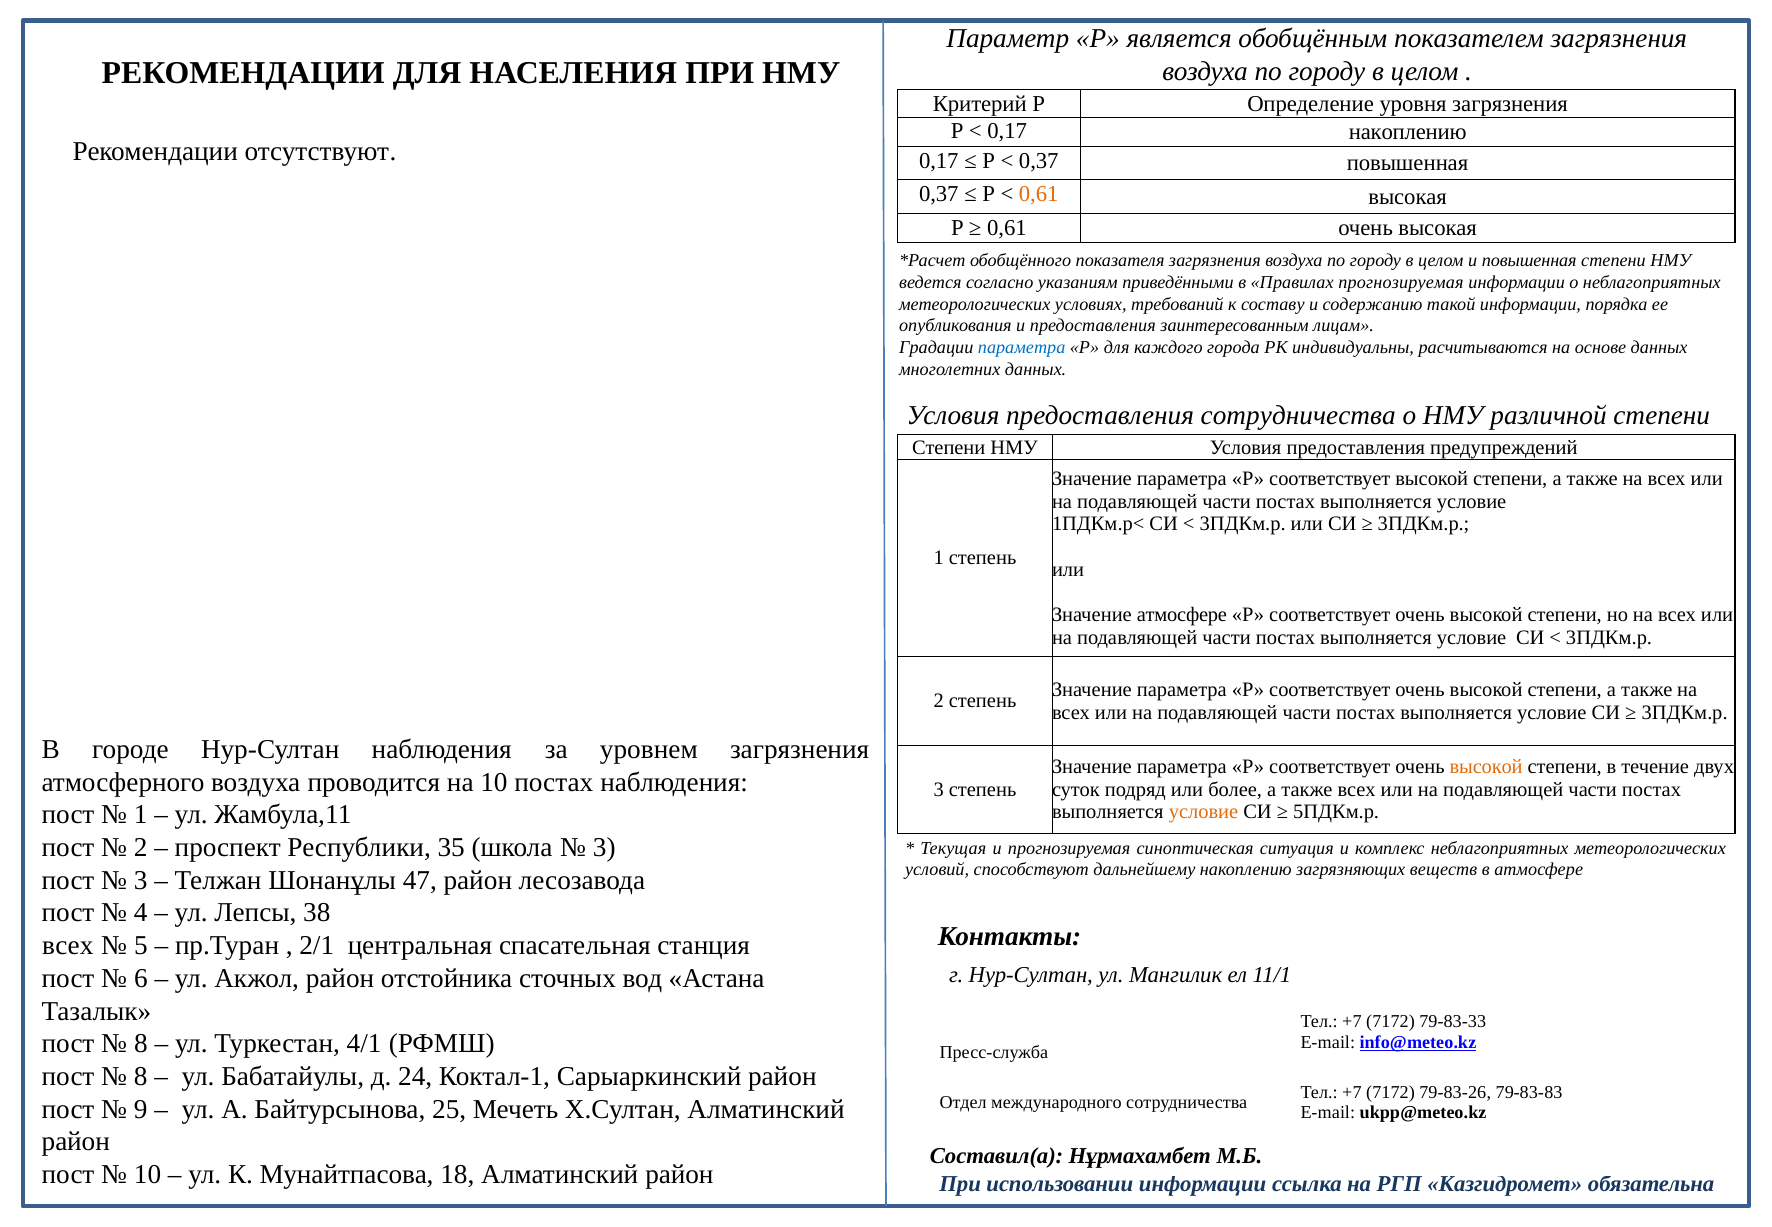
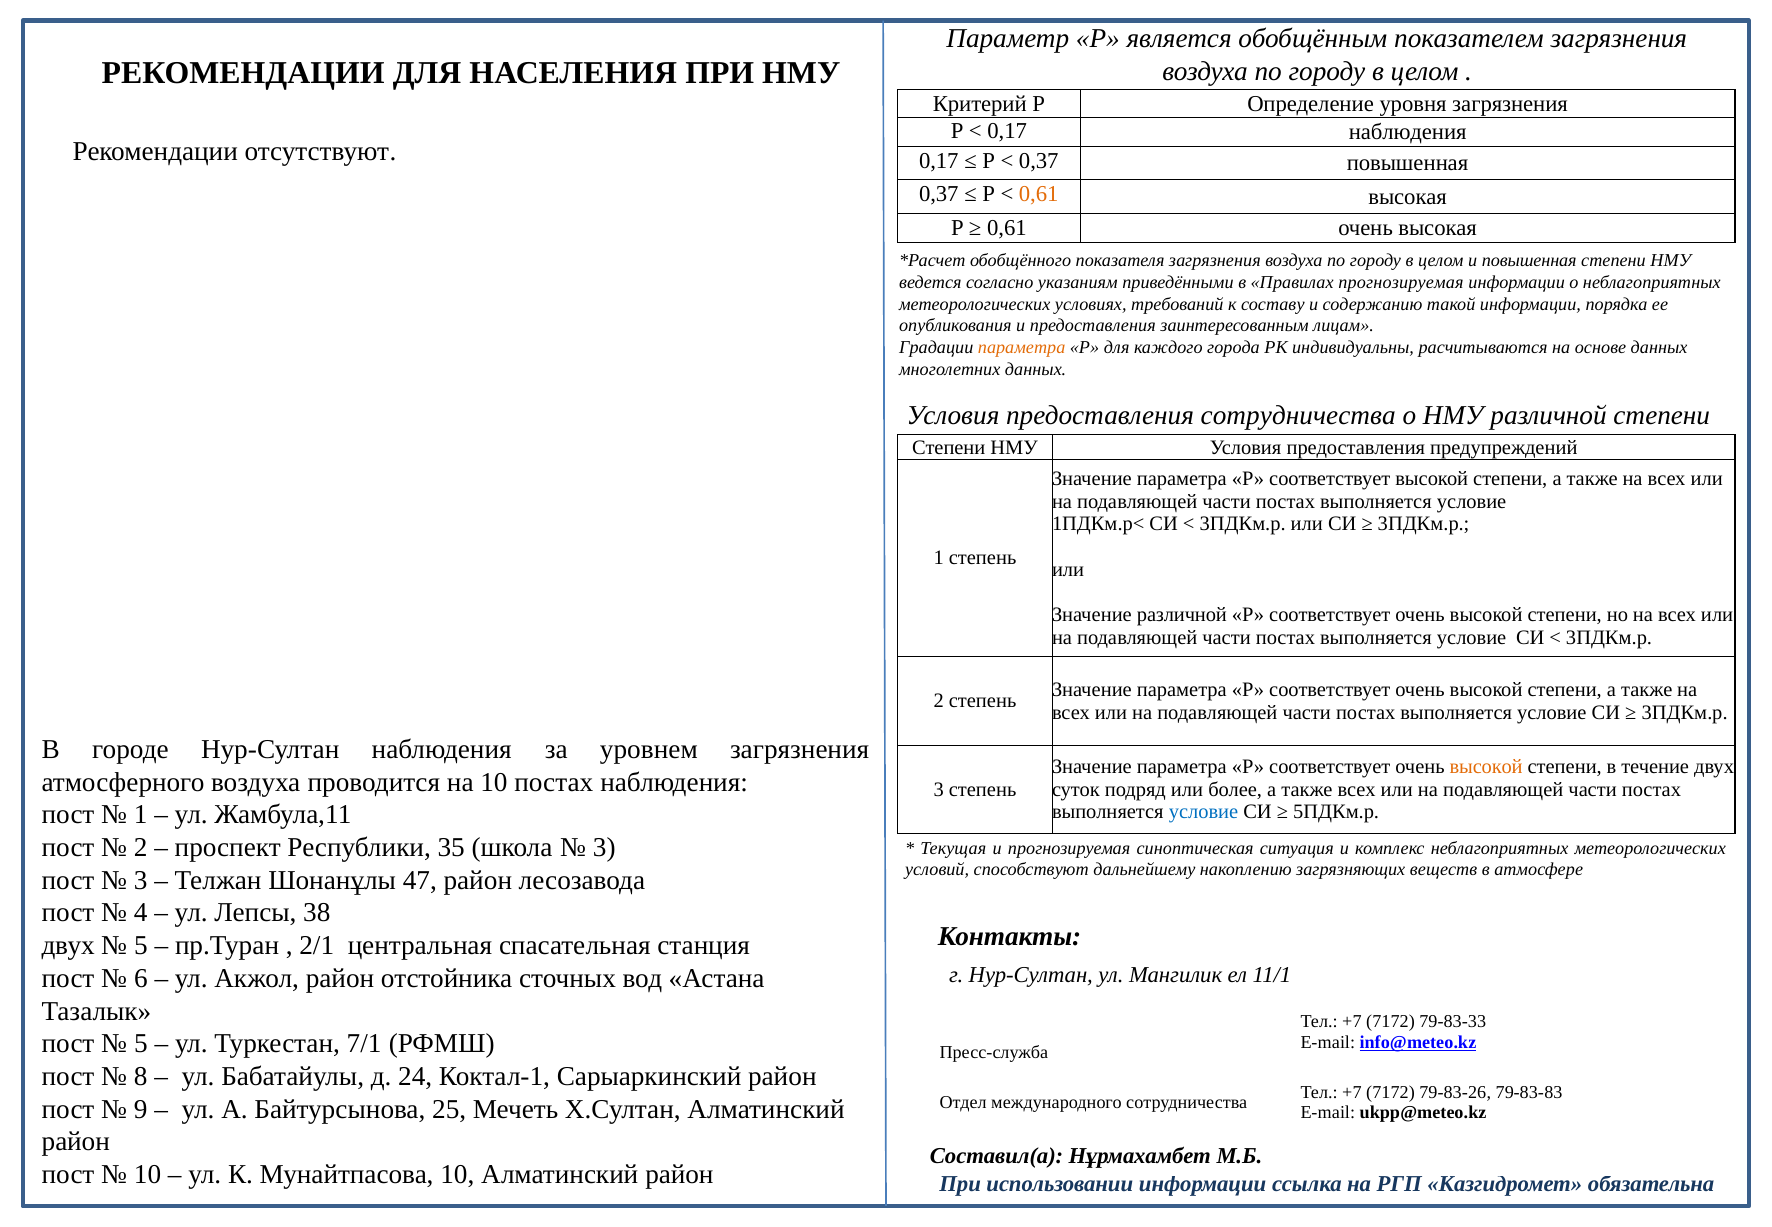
0,17 накоплению: накоплению -> наблюдения (1408, 132)
параметра colour: blue -> orange (1022, 347)
Значение атмосфере: атмосфере -> различной (1182, 615)
условие colour: orange -> blue (1203, 812)
всех: всех -> двух (68, 945)
8: 8 -> 5 (141, 1044)
4/1: 4/1 -> 7/1 (364, 1044)
Мунайтпасова 18: 18 -> 10 (457, 1174)
